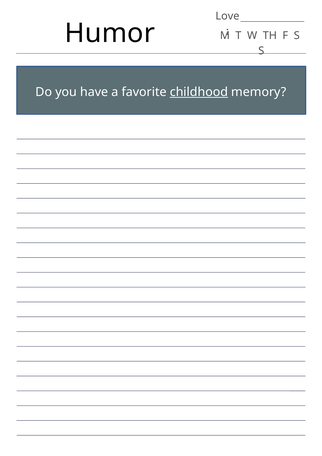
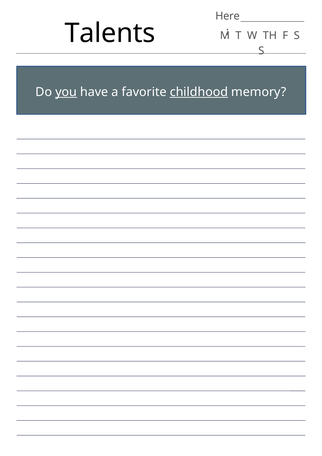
Love: Love -> Here (228, 16)
Humor: Humor -> Talents (110, 33)
you underline: none -> present (66, 92)
